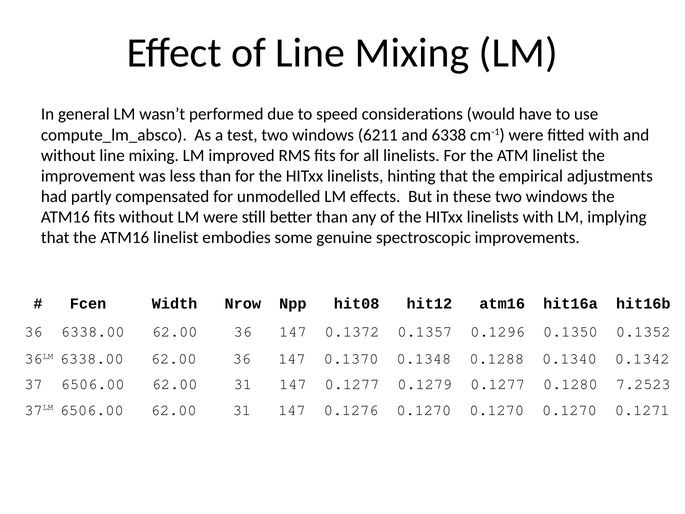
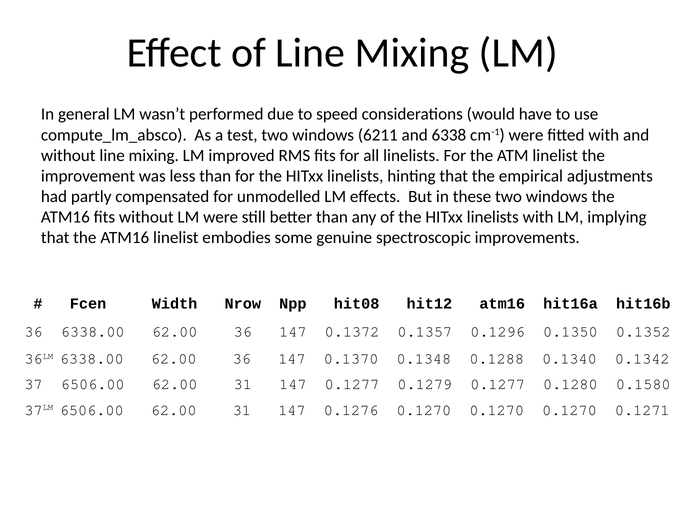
7.2523: 7.2523 -> 0.1580 (643, 384)
